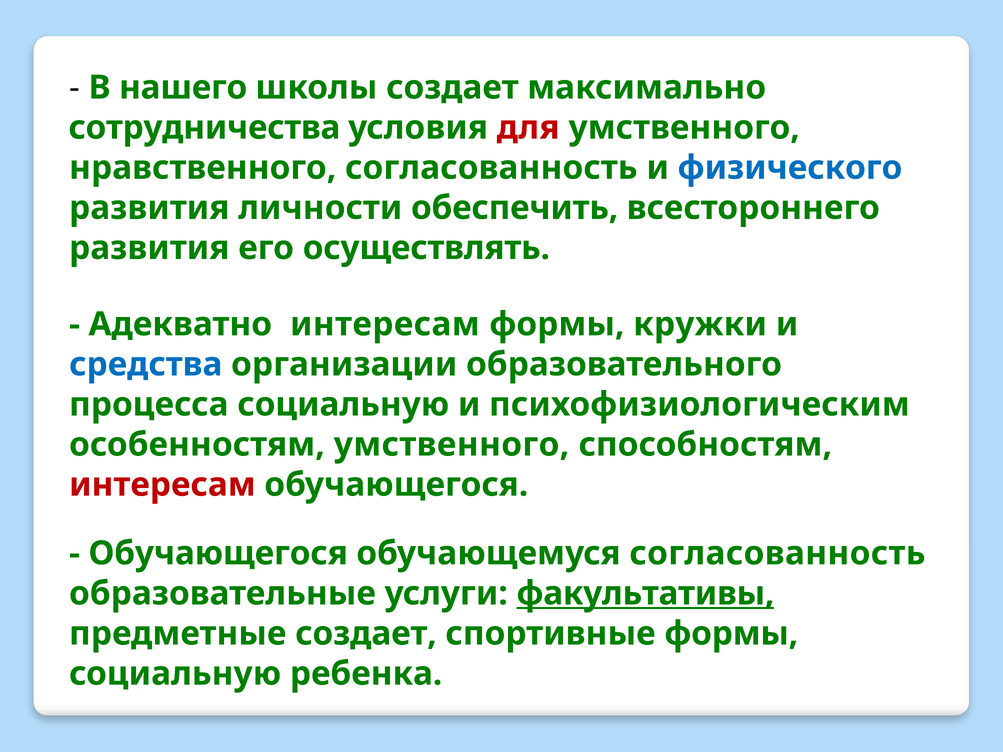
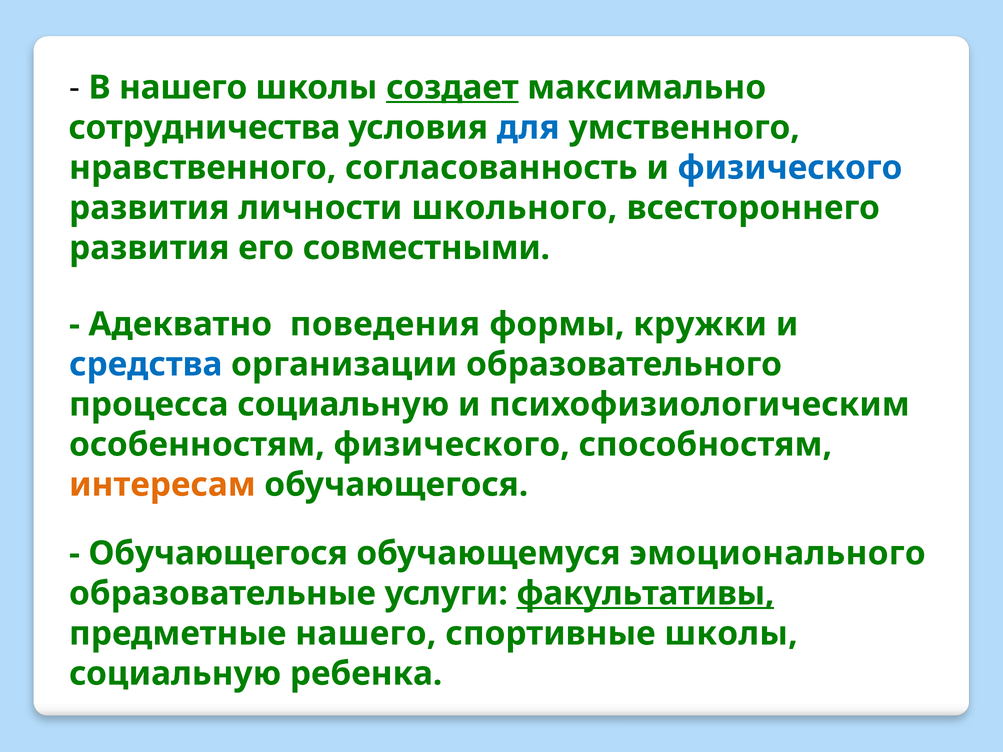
создает underline: none -> present (452, 88)
для colour: red -> blue (528, 128)
обеспечить: обеспечить -> школьного (514, 208)
осуществлять: осуществлять -> совместными (426, 248)
Адекватно интересам: интересам -> поведения (385, 324)
особенностям умственного: умственного -> физического (452, 445)
интересам colour: red -> orange (162, 485)
обучающемуся согласованность: согласованность -> эмоционального (777, 554)
предметные создает: создает -> нашего (366, 634)
спортивные формы: формы -> школы (731, 634)
